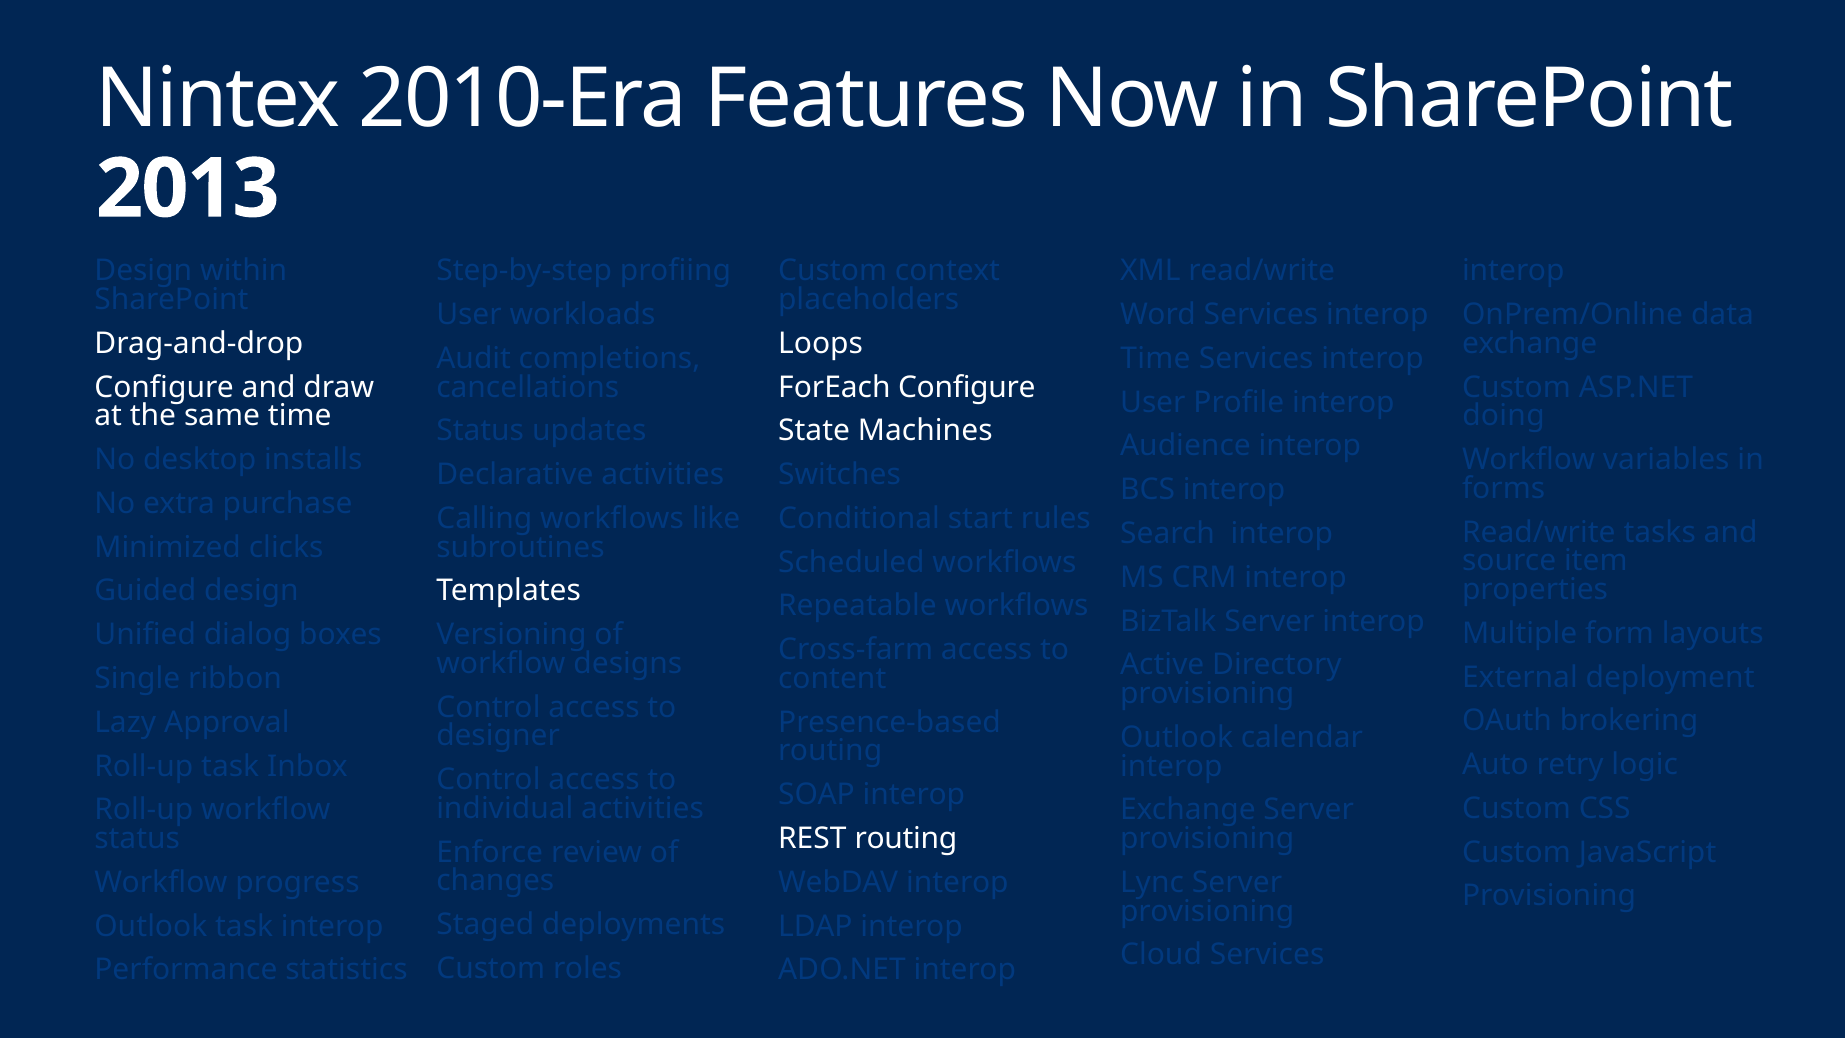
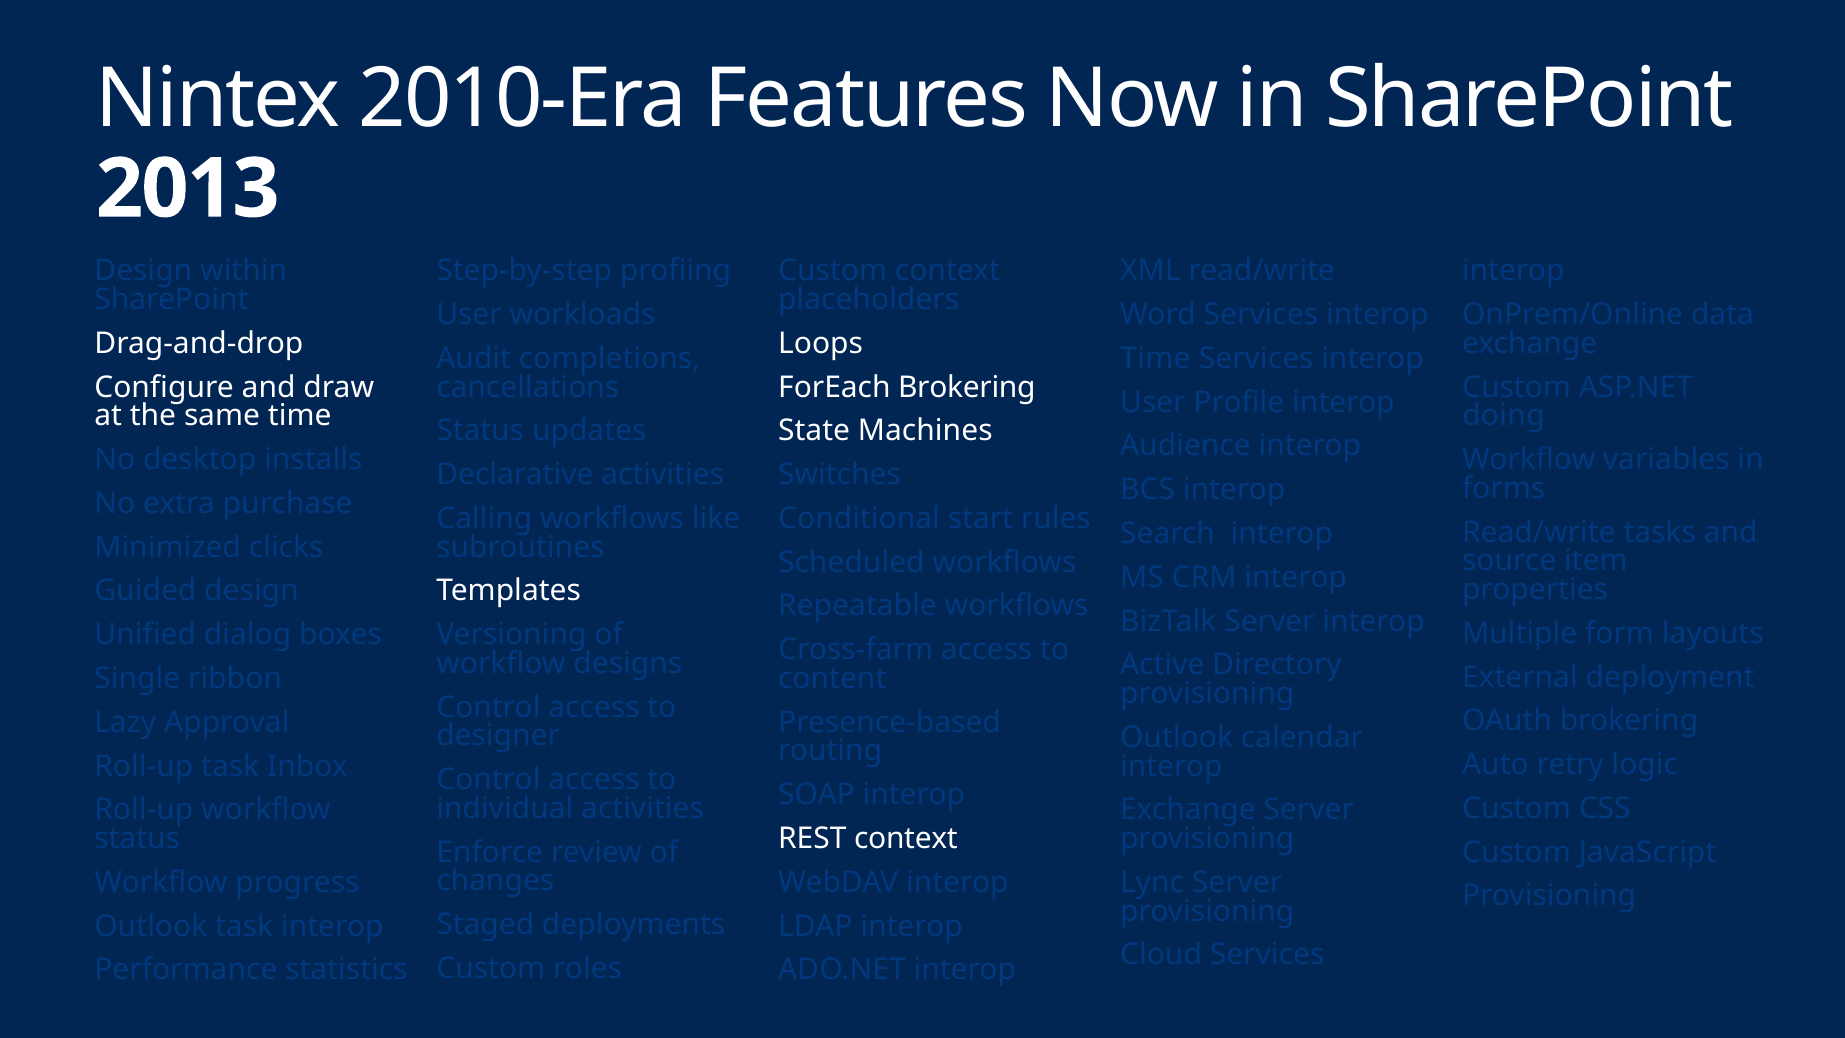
ForEach Configure: Configure -> Brokering (967, 387)
REST routing: routing -> context (906, 838)
